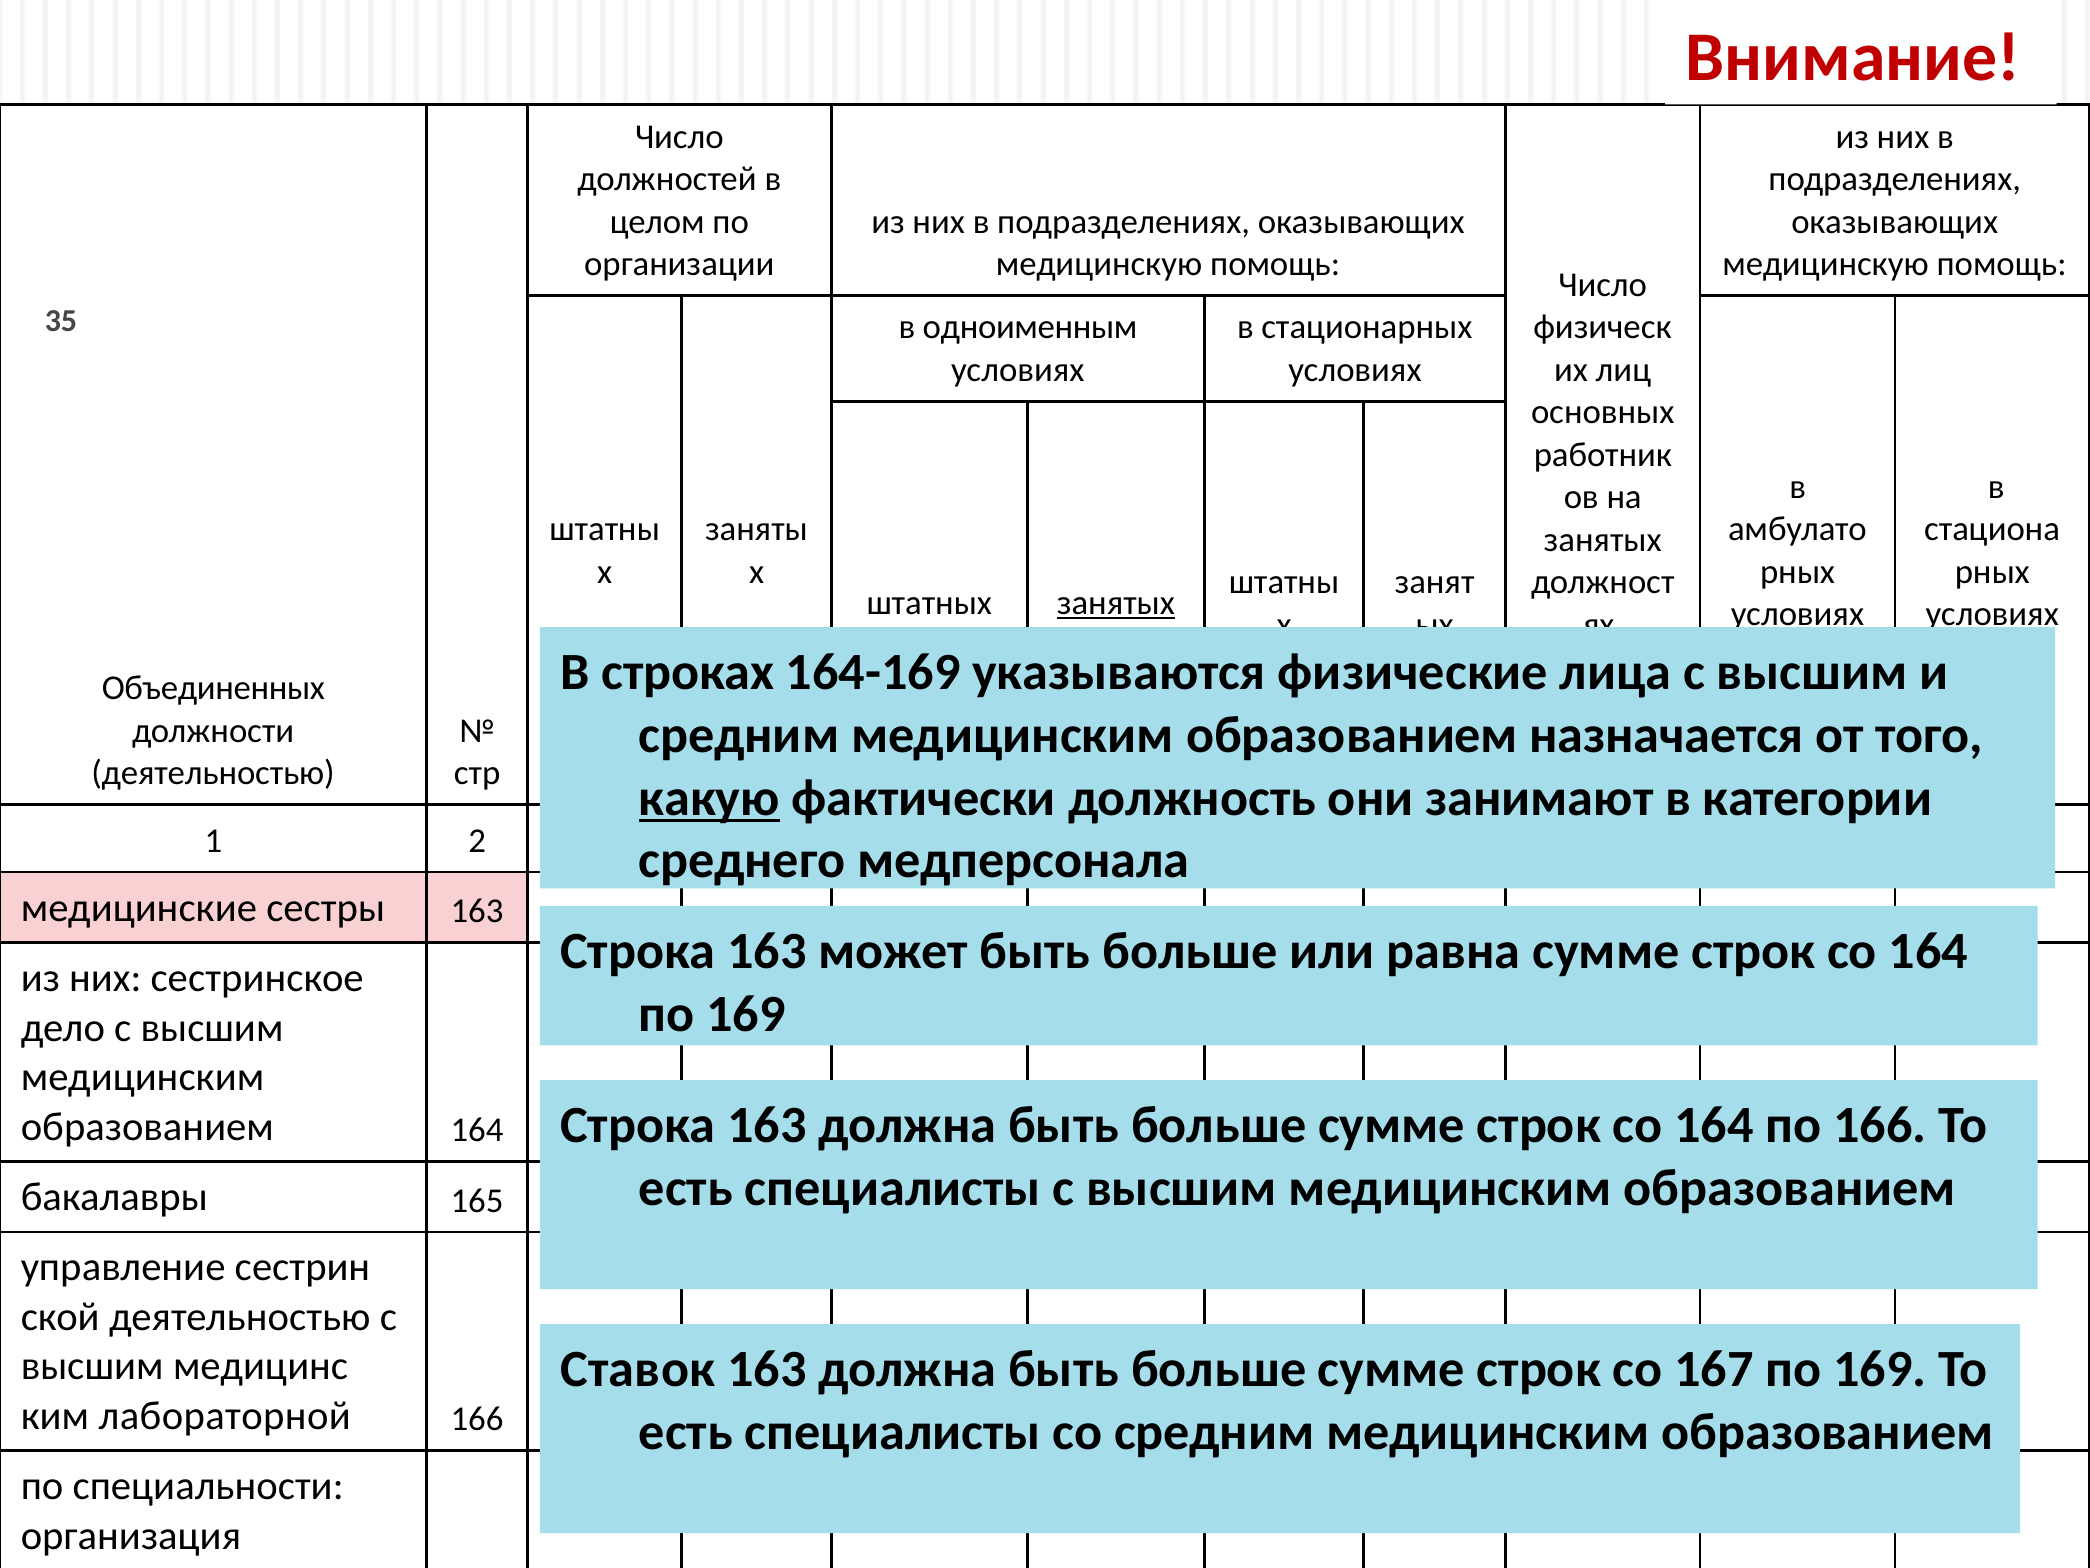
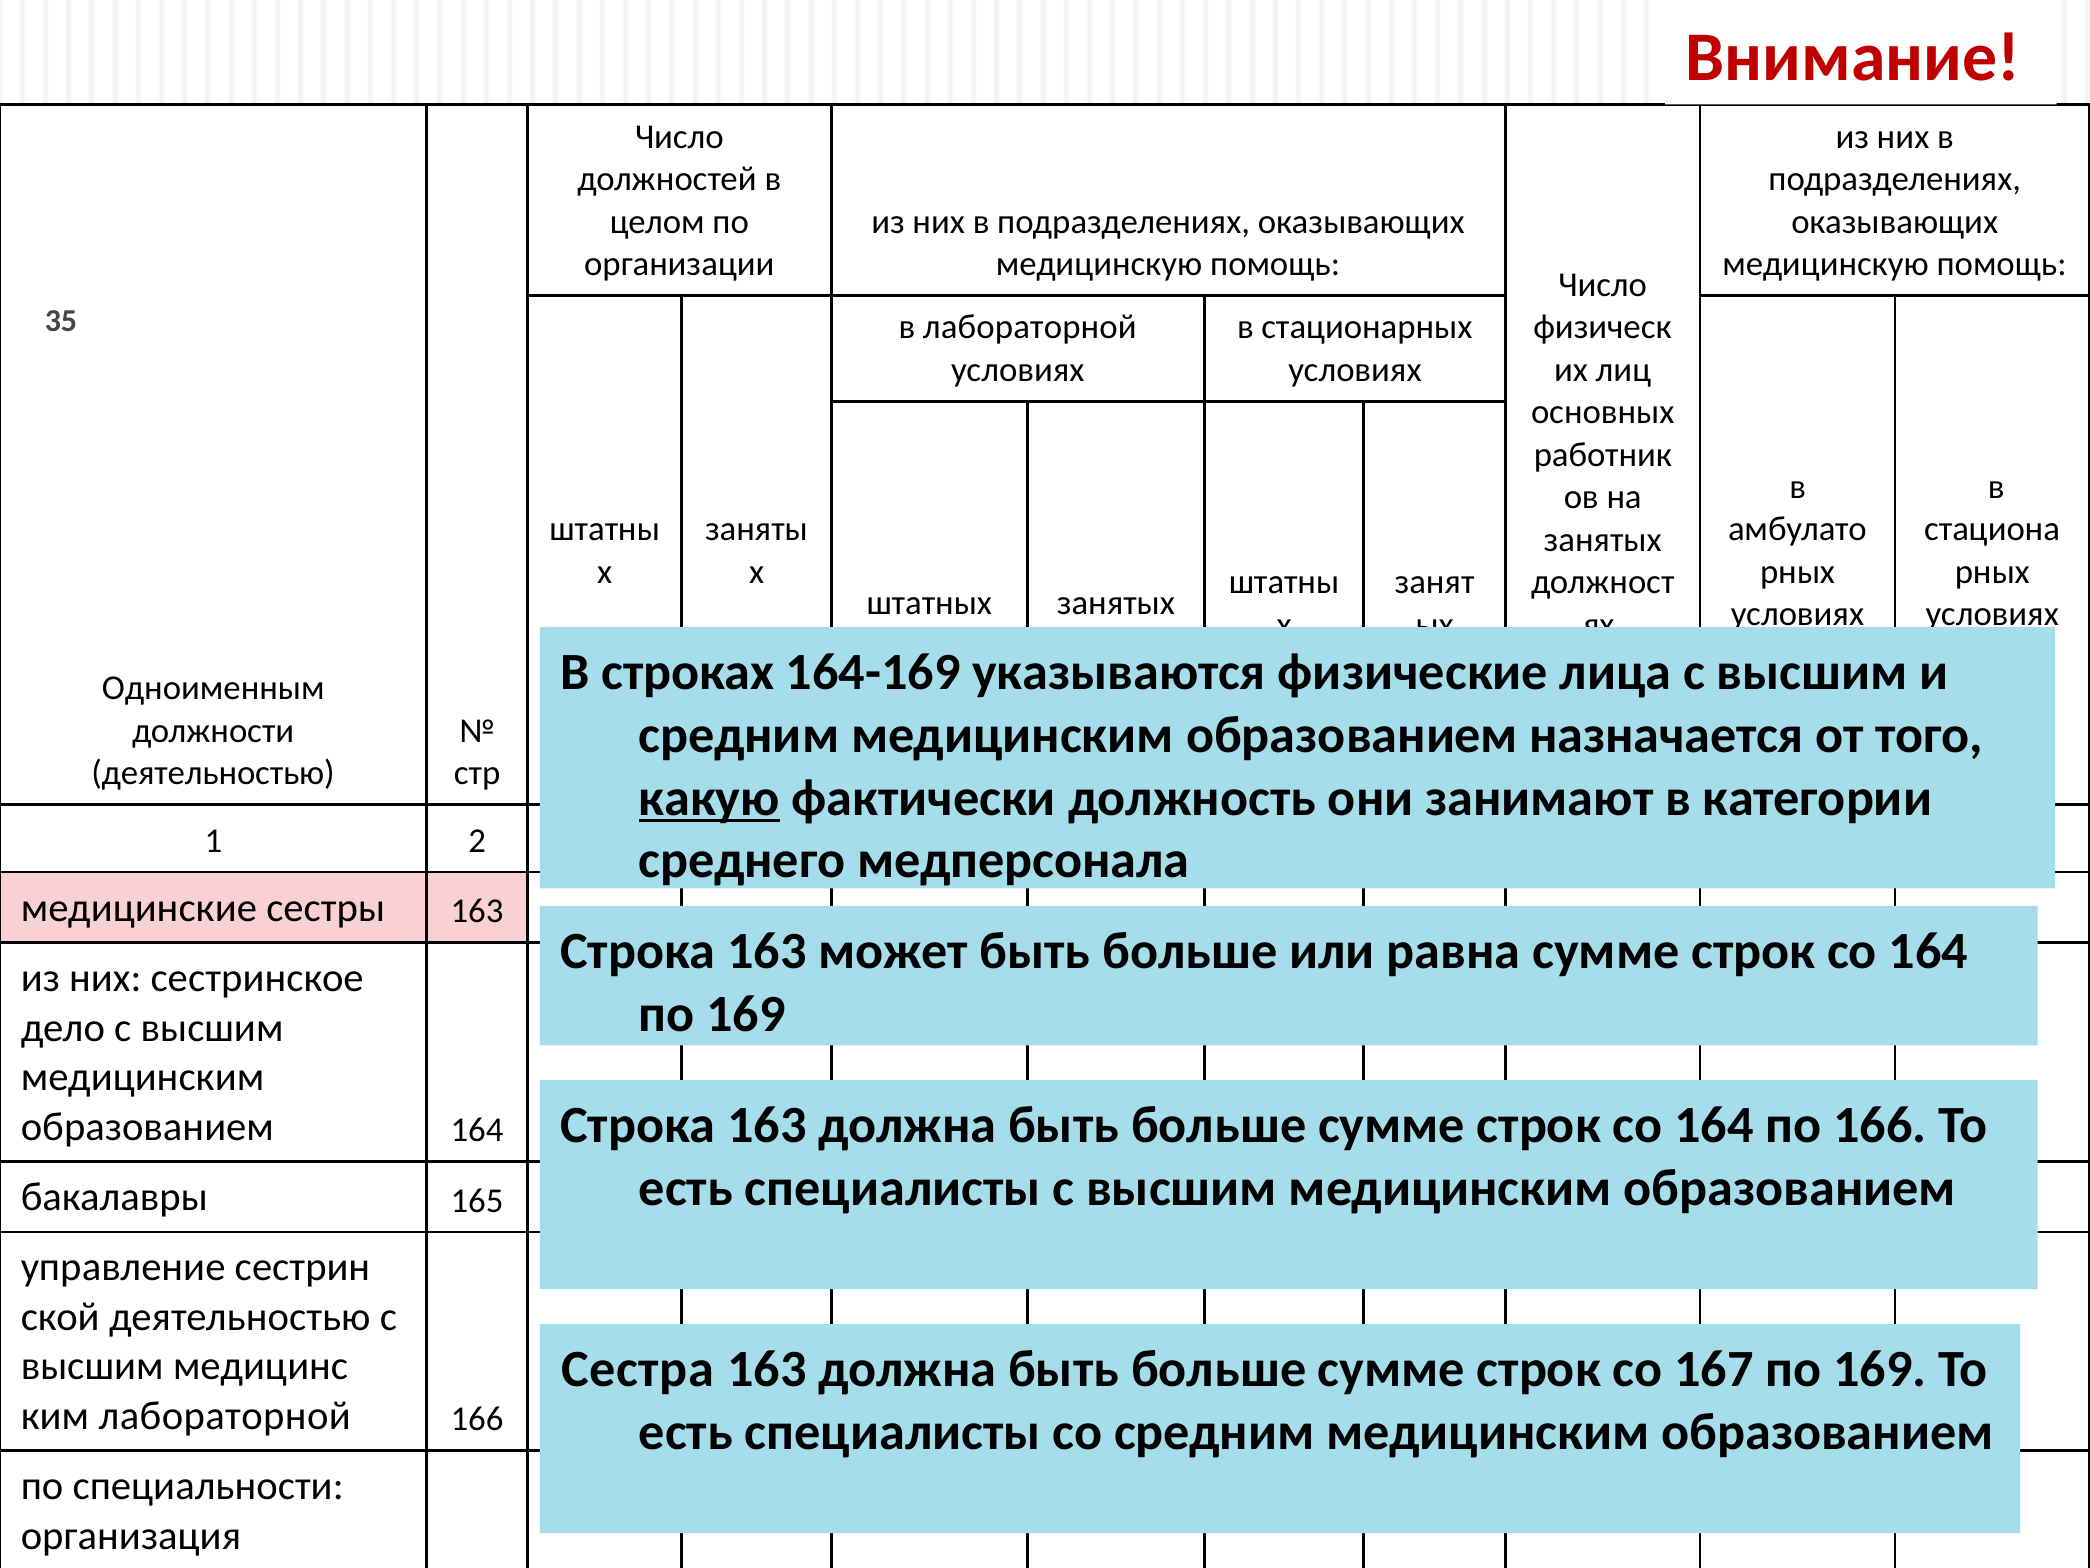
в одноименным: одноименным -> лабораторной (1030, 327)
занятых underline: present -> none (1116, 603)
Объединенных: Объединенных -> Одноименным (213, 688)
Ставок: Ставок -> Сестра (638, 1369)
